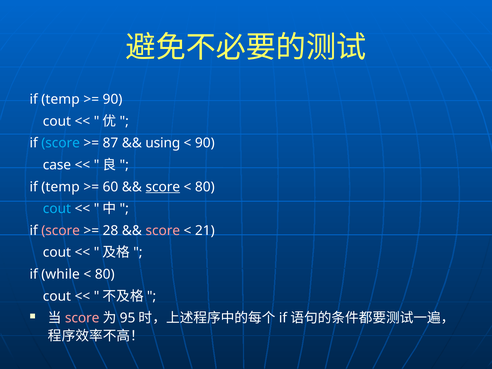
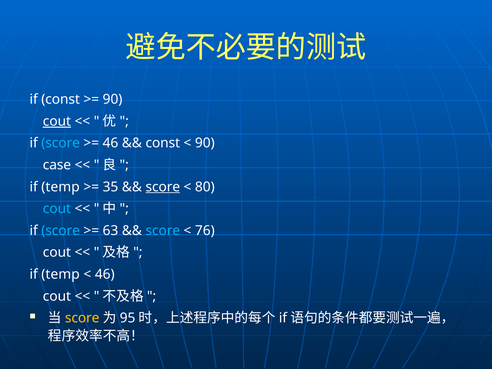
temp: temp -> const (61, 99)
cout underline: none -> present (57, 121)
87: 87 -> 46 (110, 143)
using: using -> const (163, 143)
60: 60 -> 35 (110, 187)
score colour: pink -> light blue (61, 231)
28: 28 -> 63 (110, 231)
score colour: pink -> light blue (163, 231)
21: 21 -> 76 (205, 231)
while: while -> temp (60, 274)
80: 80 -> 46 (105, 274)
score colour: pink -> yellow (82, 318)
